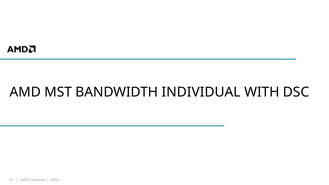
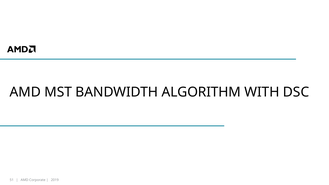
INDIVIDUAL: INDIVIDUAL -> ALGORITHM (201, 92)
